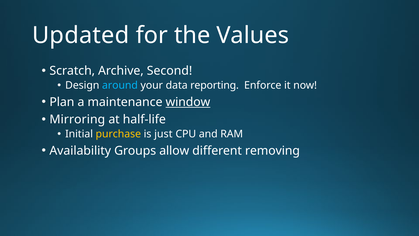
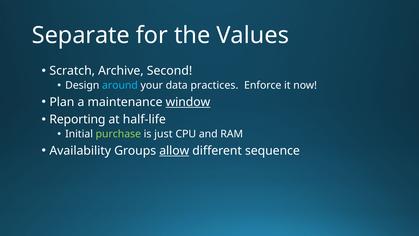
Updated: Updated -> Separate (81, 35)
reporting: reporting -> practices (214, 85)
Mirroring: Mirroring -> Reporting (77, 119)
purchase colour: yellow -> light green (118, 134)
allow underline: none -> present (174, 151)
removing: removing -> sequence (272, 151)
